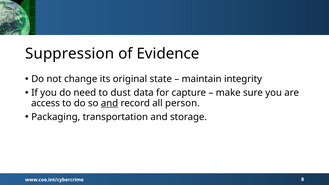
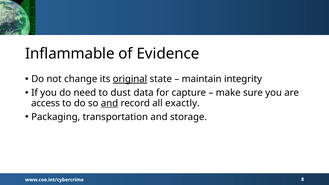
Suppression: Suppression -> Inflammable (70, 54)
original underline: none -> present (130, 79)
person: person -> exactly (182, 103)
